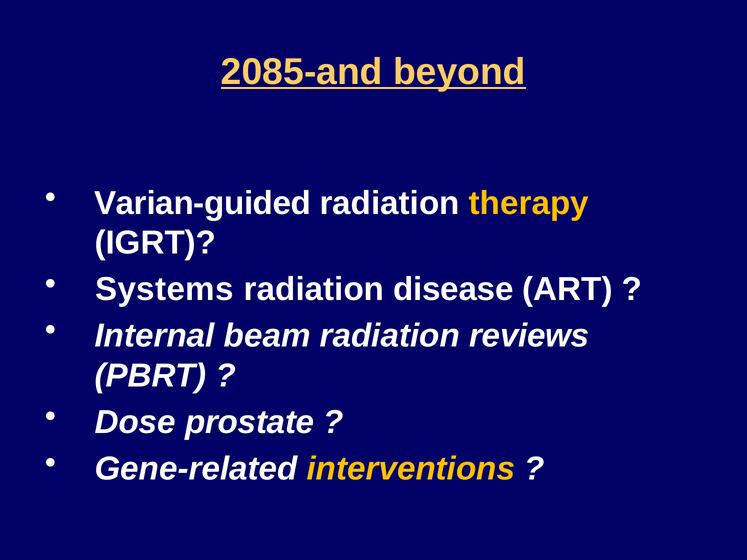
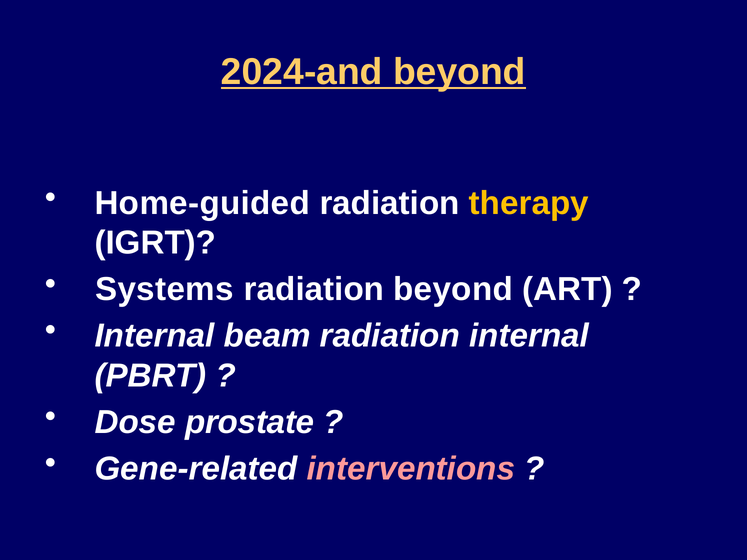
2085-and: 2085-and -> 2024-and (302, 72)
Varian-guided: Varian-guided -> Home-guided (202, 203)
radiation disease: disease -> beyond (453, 290)
radiation reviews: reviews -> internal (529, 336)
interventions colour: yellow -> pink (411, 469)
